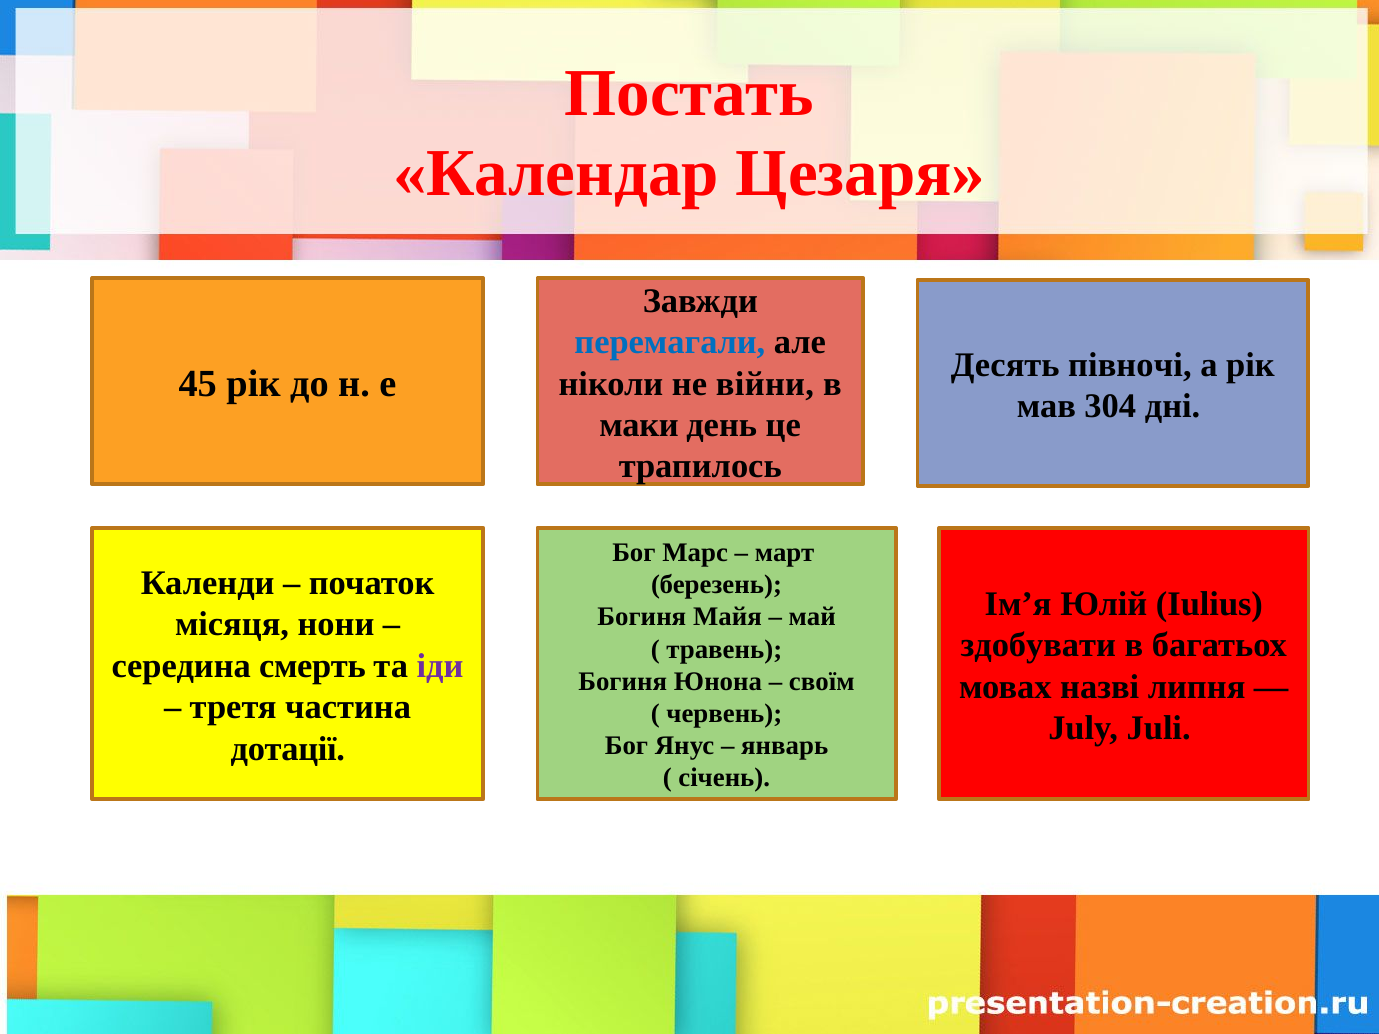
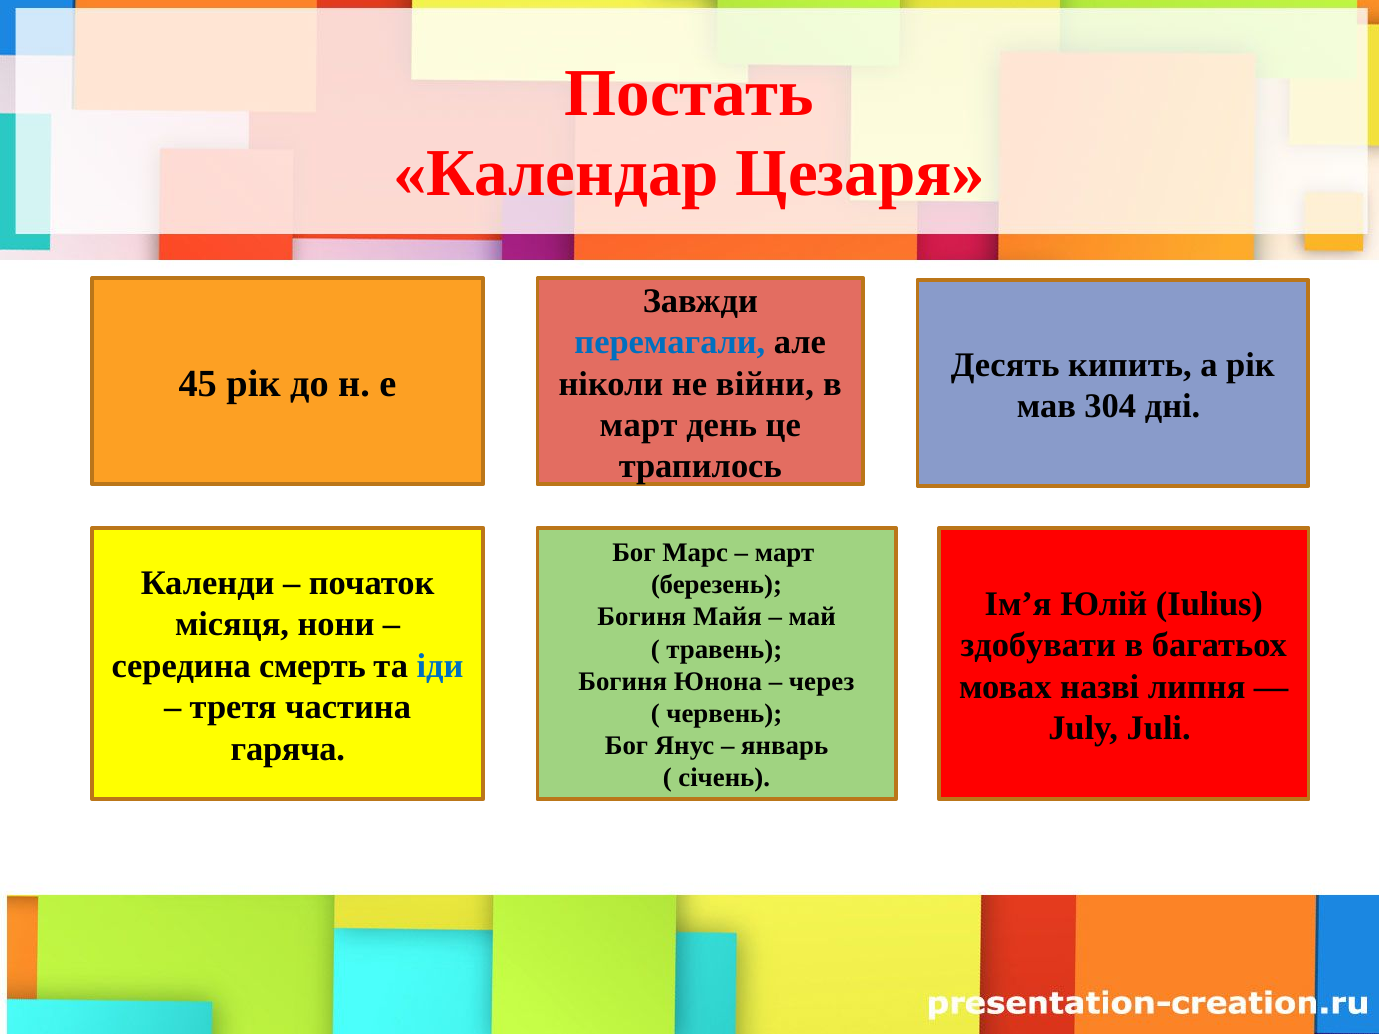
півночі: півночі -> кипить (1130, 365)
маки: маки -> март (639, 425)
іди colour: purple -> blue (440, 666)
своїм: своїм -> через (822, 682)
дотації: дотації -> гаряча (288, 749)
